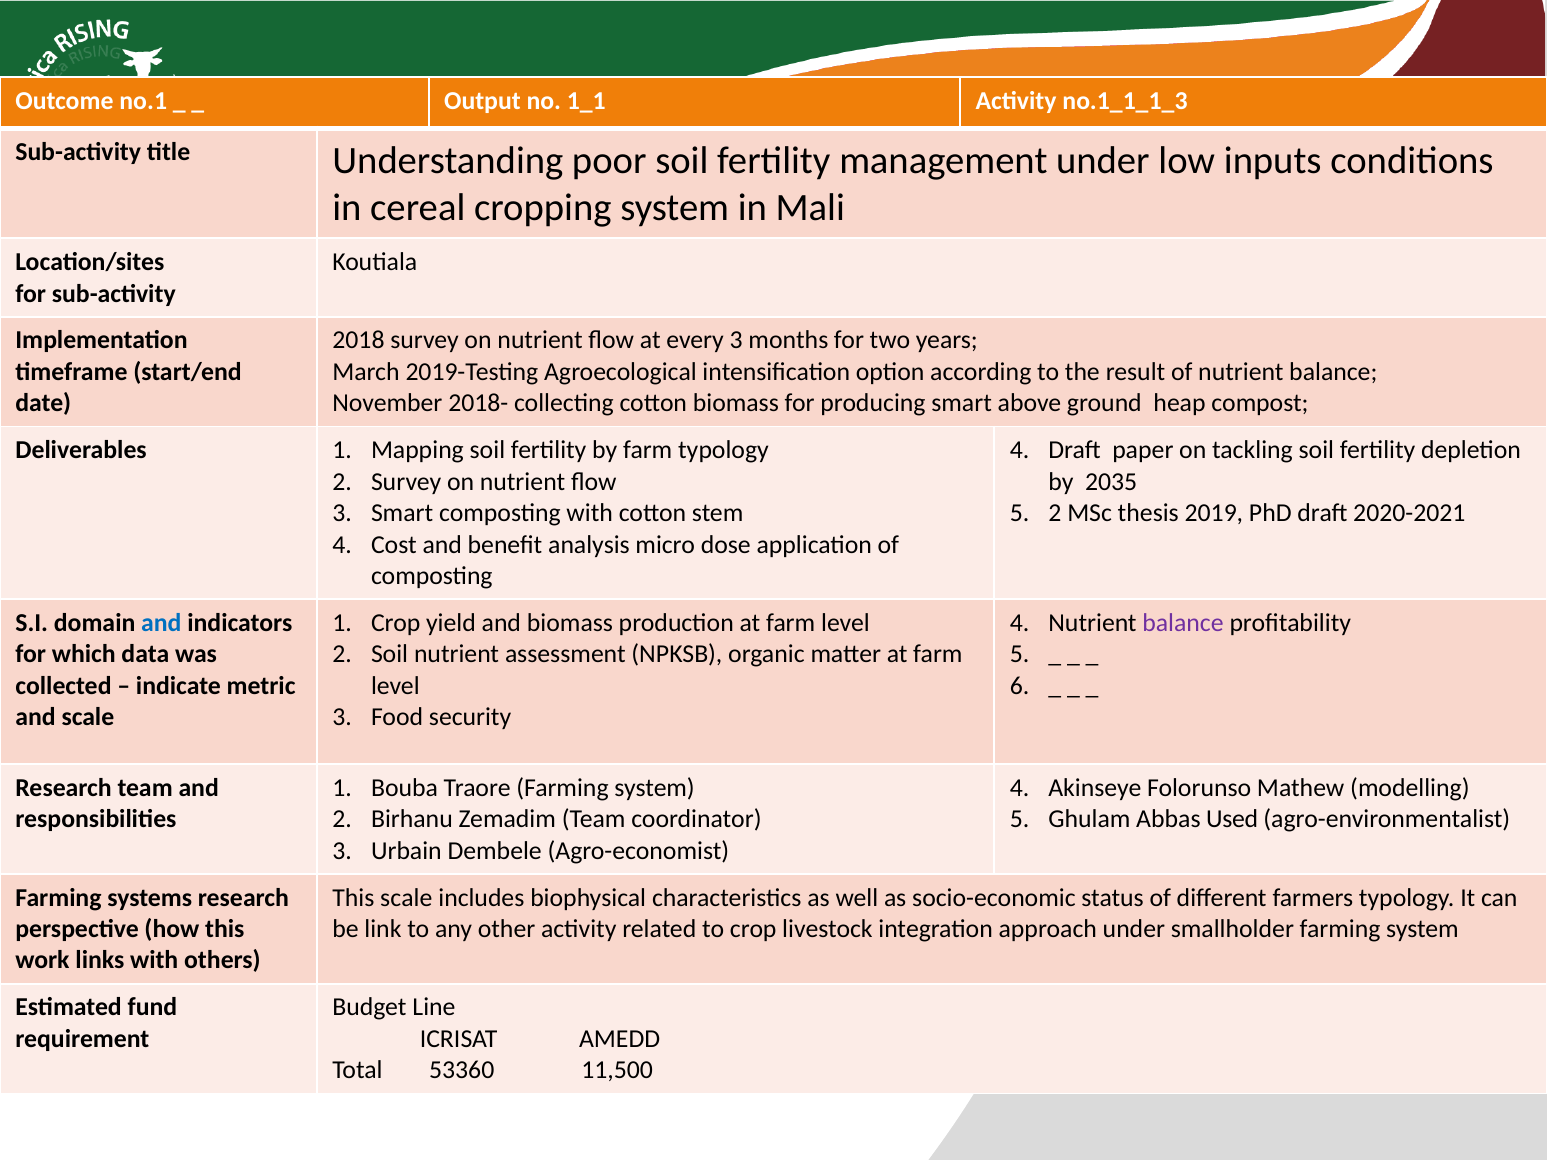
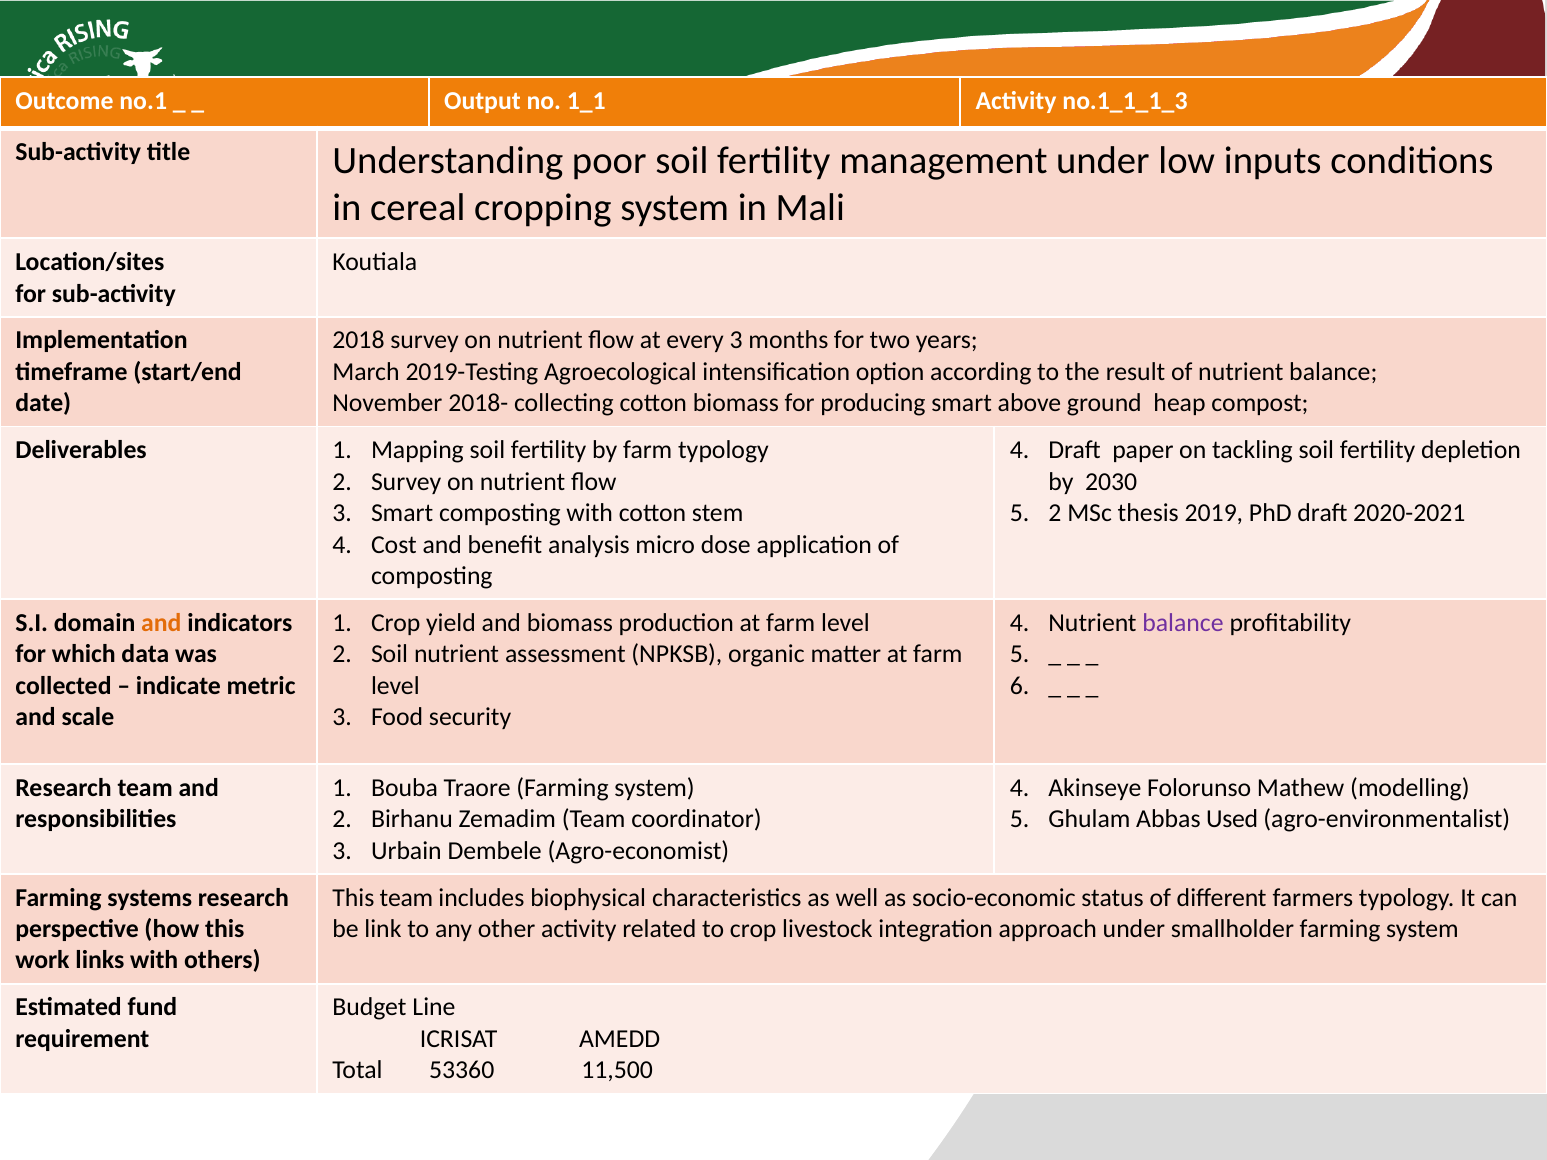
2035: 2035 -> 2030 (1111, 482)
and colour: blue -> orange (161, 623)
This scale: scale -> team (406, 898)
